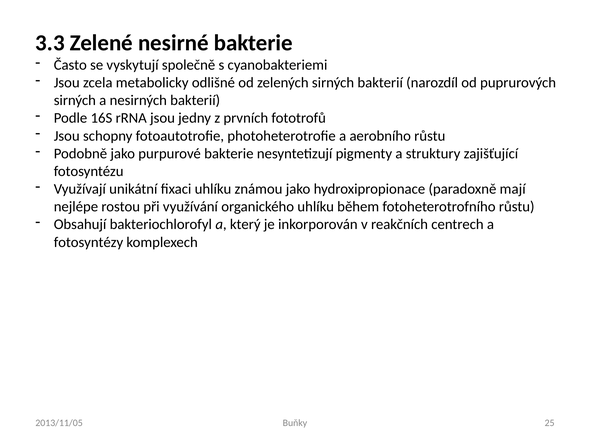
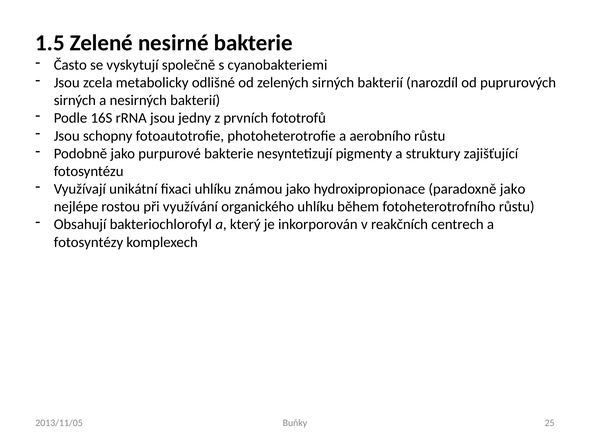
3.3: 3.3 -> 1.5 (50, 43)
paradoxně mají: mají -> jako (513, 189)
